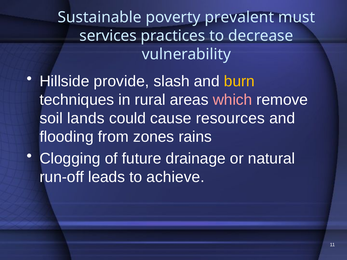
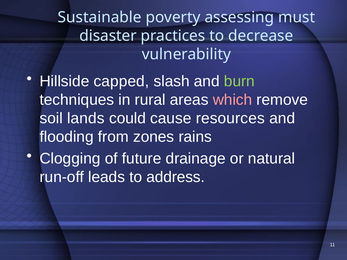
prevalent: prevalent -> assessing (239, 17)
services: services -> disaster (108, 36)
provide: provide -> capped (121, 81)
burn colour: yellow -> light green (239, 81)
achieve: achieve -> address (176, 177)
